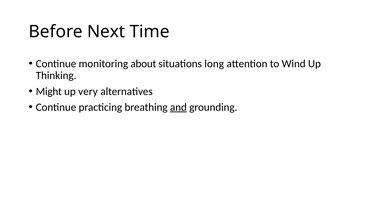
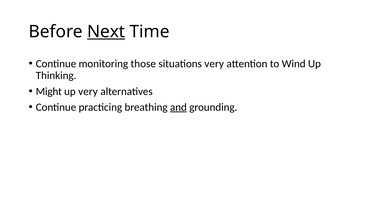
Next underline: none -> present (106, 32)
about: about -> those (143, 64)
situations long: long -> very (214, 64)
